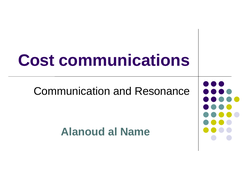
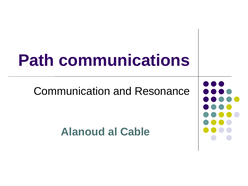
Cost: Cost -> Path (36, 61)
Name: Name -> Cable (135, 132)
